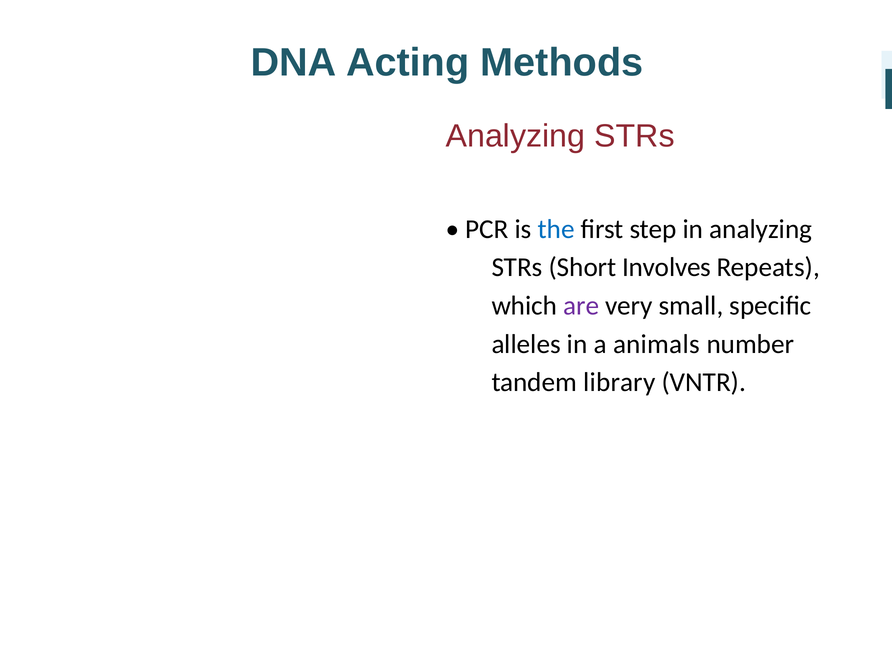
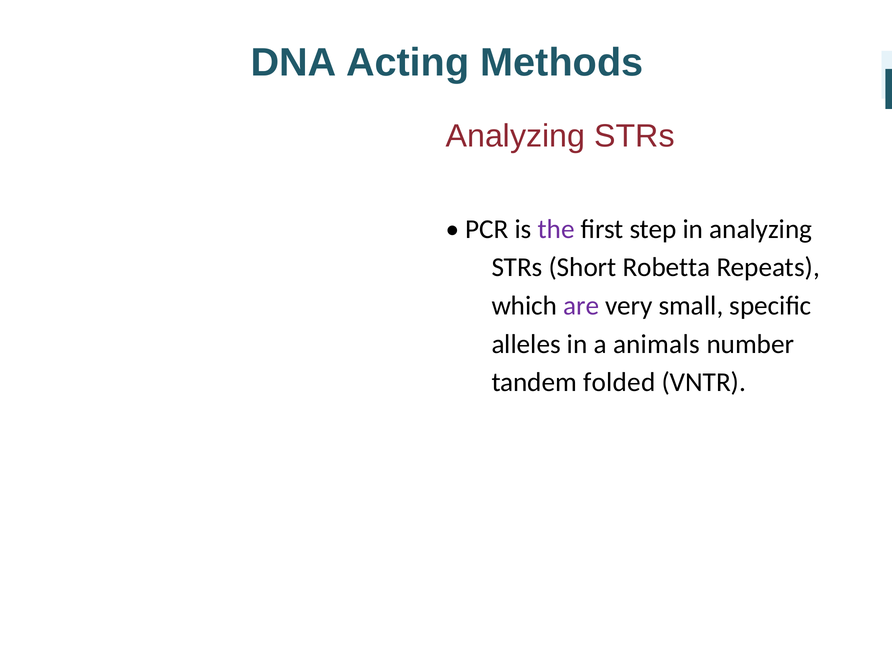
the colour: blue -> purple (556, 229)
Involves: Involves -> Robetta (667, 267)
library: library -> folded (619, 382)
